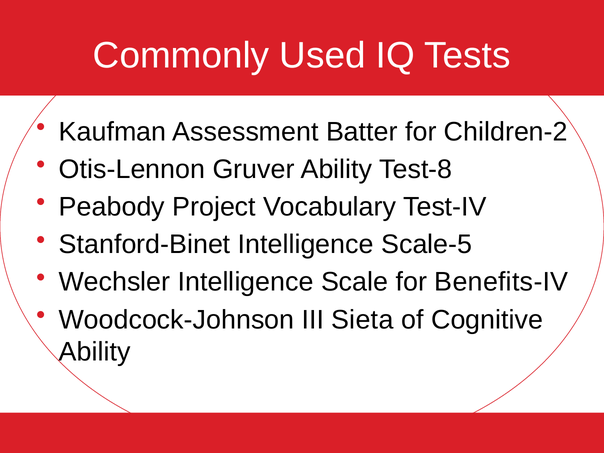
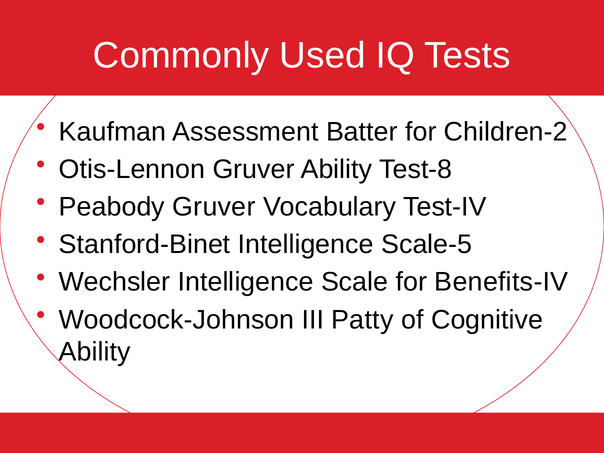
Peabody Project: Project -> Gruver (214, 207)
Sieta: Sieta -> Patty (362, 320)
